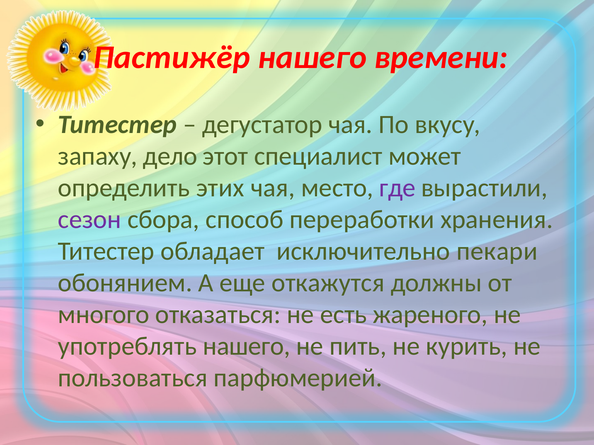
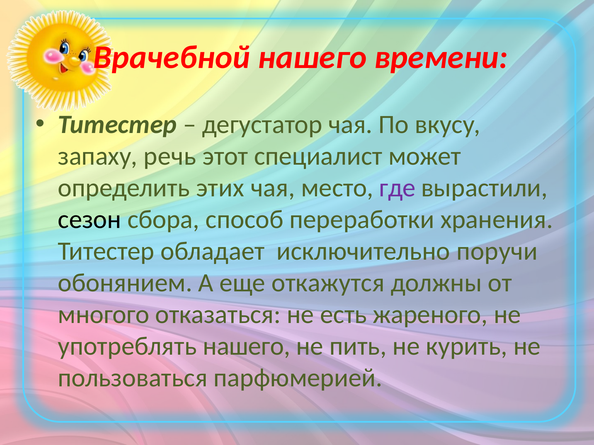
Пастижёр: Пастижёр -> Врачебной (172, 57)
дело: дело -> речь (170, 156)
сезон colour: purple -> black (90, 220)
пекари: пекари -> поручи (497, 251)
